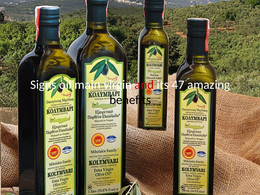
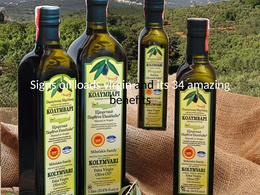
main: main -> loads (88, 85)
and colour: red -> black (144, 85)
47: 47 -> 34 (178, 85)
